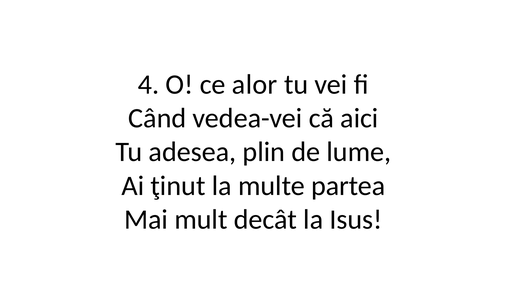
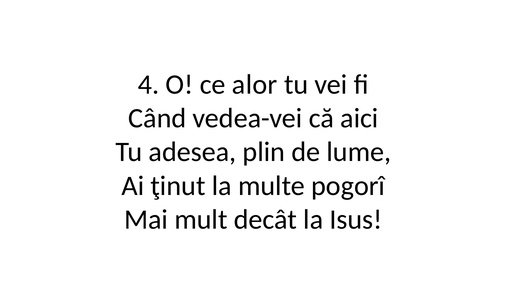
partea: partea -> pogorî (348, 186)
